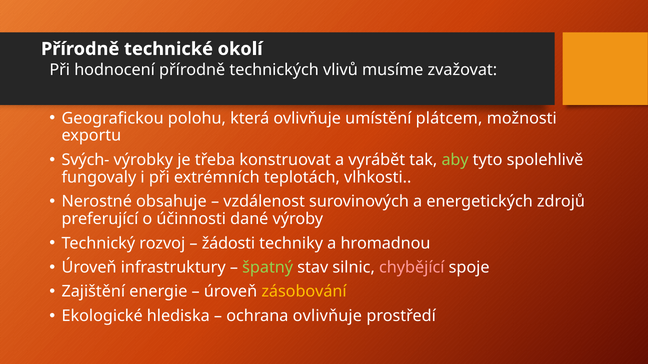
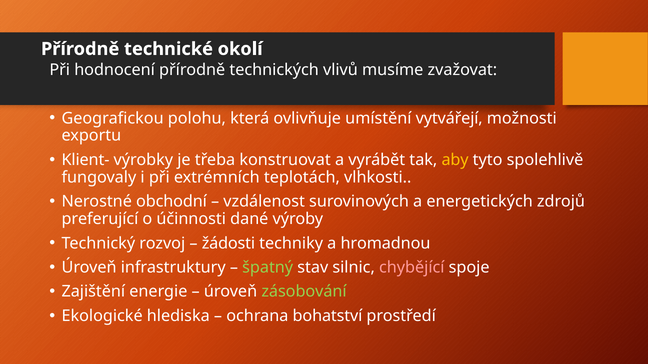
plátcem: plátcem -> vytvářejí (449, 118)
Svých-: Svých- -> Klient- (86, 160)
aby colour: light green -> yellow (455, 160)
obsahuje: obsahuje -> obchodní (171, 202)
zásobování colour: yellow -> light green (304, 292)
ochrana ovlivňuje: ovlivňuje -> bohatství (327, 316)
